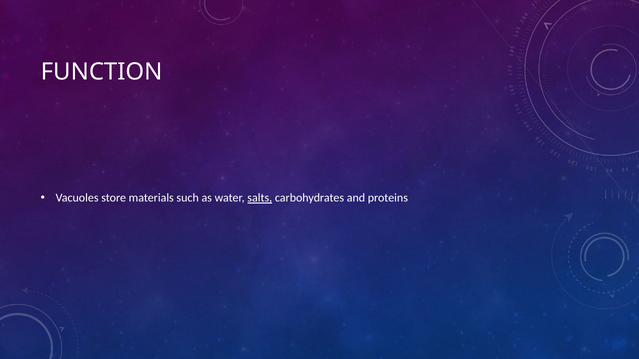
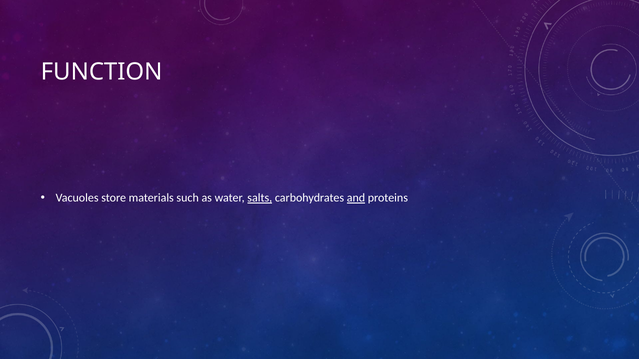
and underline: none -> present (356, 198)
